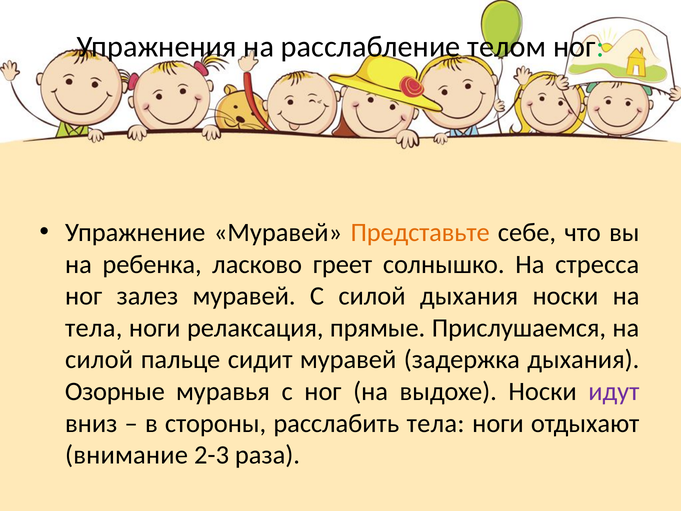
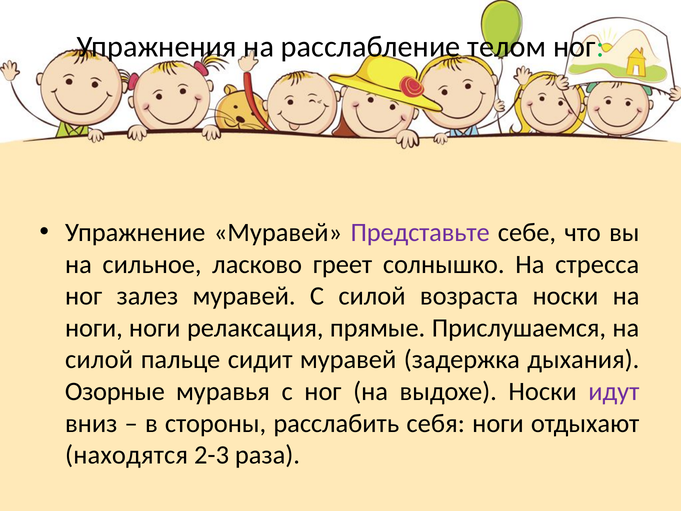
Представьте colour: orange -> purple (420, 232)
ребенка: ребенка -> сильное (152, 264)
силой дыхания: дыхания -> возраста (469, 296)
тела: тела -> ноги (94, 328)
расслабить тела: тела -> себя (436, 423)
внимание: внимание -> находятся (127, 455)
